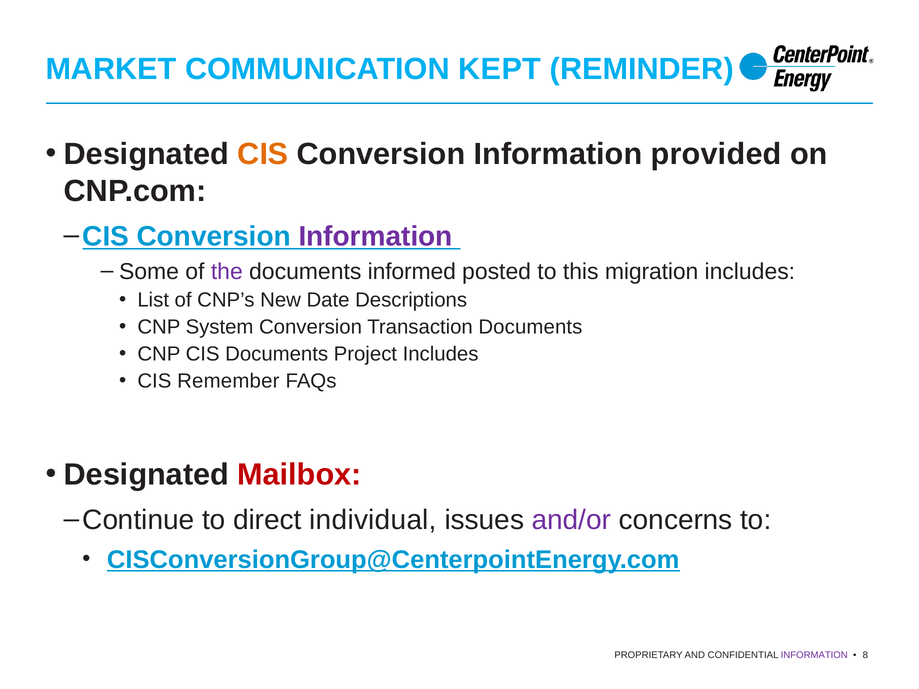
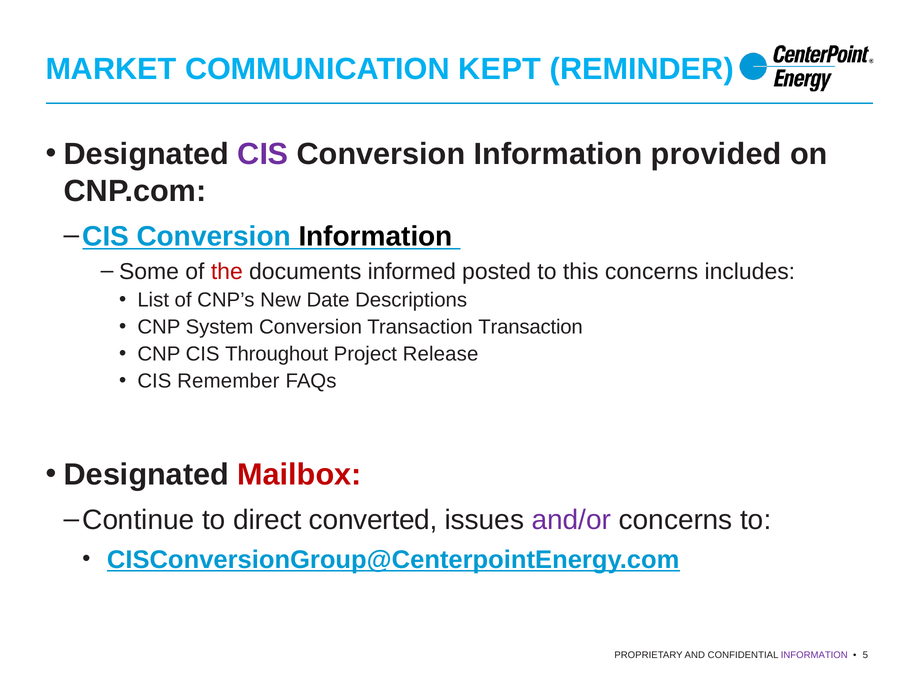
CIS colour: orange -> purple (263, 154)
Information colour: purple -> black (376, 236)
the colour: purple -> red (227, 272)
this migration: migration -> concerns (652, 272)
Transaction Documents: Documents -> Transaction (531, 327)
CIS Documents: Documents -> Throughout (277, 354)
Project Includes: Includes -> Release (440, 354)
individual: individual -> converted (373, 520)
8: 8 -> 5 (865, 655)
